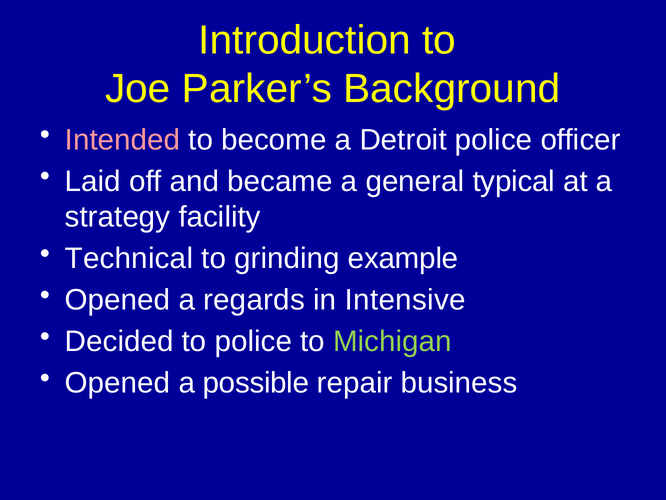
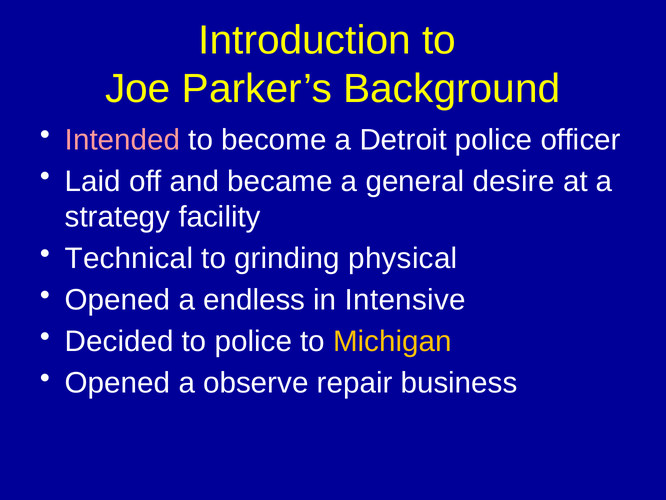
typical: typical -> desire (514, 181)
example: example -> physical (403, 258)
regards: regards -> endless (254, 300)
Michigan colour: light green -> yellow (392, 341)
possible: possible -> observe (256, 383)
